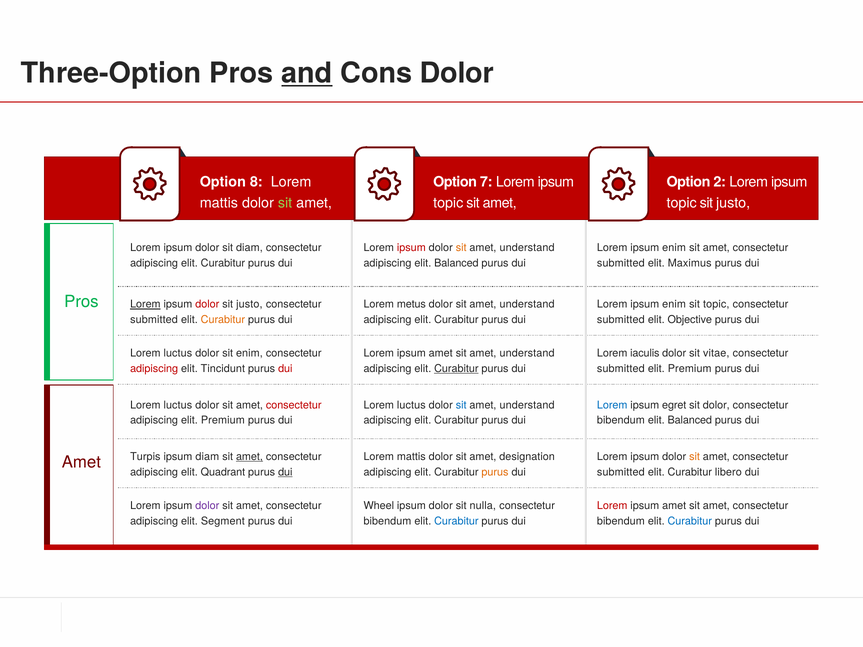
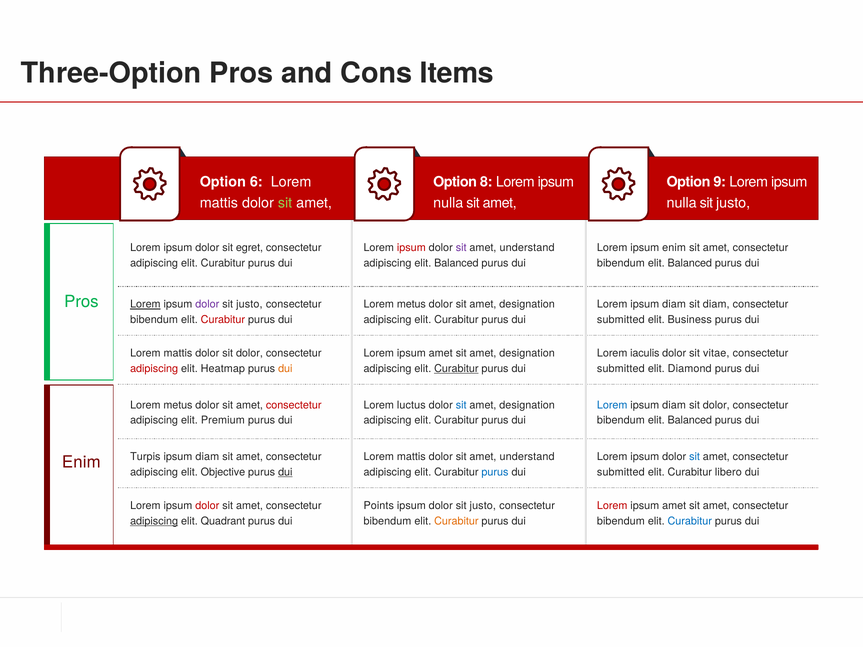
and underline: present -> none (307, 73)
Cons Dolor: Dolor -> Items (457, 73)
8: 8 -> 6 (256, 182)
7: 7 -> 8 (486, 182)
2: 2 -> 9 (720, 182)
topic: topic -> nulla (448, 203)
topic: topic -> nulla (682, 203)
sit diam: diam -> egret (249, 248)
sit colour: orange -> purple (461, 248)
submitted: submitted -> bibendum (621, 263)
Maximus: Maximus -> Balanced (690, 263)
dolor colour: red -> purple (207, 304)
understand: understand -> designation (527, 304)
enim: enim -> diam (674, 304)
sit topic: topic -> diam (716, 304)
submitted: submitted -> bibendum (154, 320)
Curabitur colour: orange -> red (223, 320)
Objective: Objective -> Business (690, 320)
luctus: luctus -> mattis (178, 353)
dolor sit enim: enim -> dolor (249, 353)
understand: understand -> designation (527, 353)
Tincidunt: Tincidunt -> Heatmap (223, 369)
dui colour: red -> orange (285, 369)
Premium: Premium -> Diamond (690, 369)
luctus: luctus -> metus (178, 405)
understand: understand -> designation (527, 405)
egret: egret -> diam (674, 405)
amet underline: present -> none (249, 457)
designation: designation -> understand (527, 457)
sit colour: orange -> blue (695, 457)
Amet: Amet -> Enim (81, 462)
Quadrant: Quadrant -> Objective (223, 472)
purus colour: orange -> blue (495, 472)
dolor colour: purple -> red (207, 506)
Wheel: Wheel -> Points (379, 506)
nulla: nulla -> justo (483, 506)
adipiscing underline: none -> present (154, 521)
Segment: Segment -> Quadrant (223, 521)
Curabitur colour: blue -> orange (456, 521)
